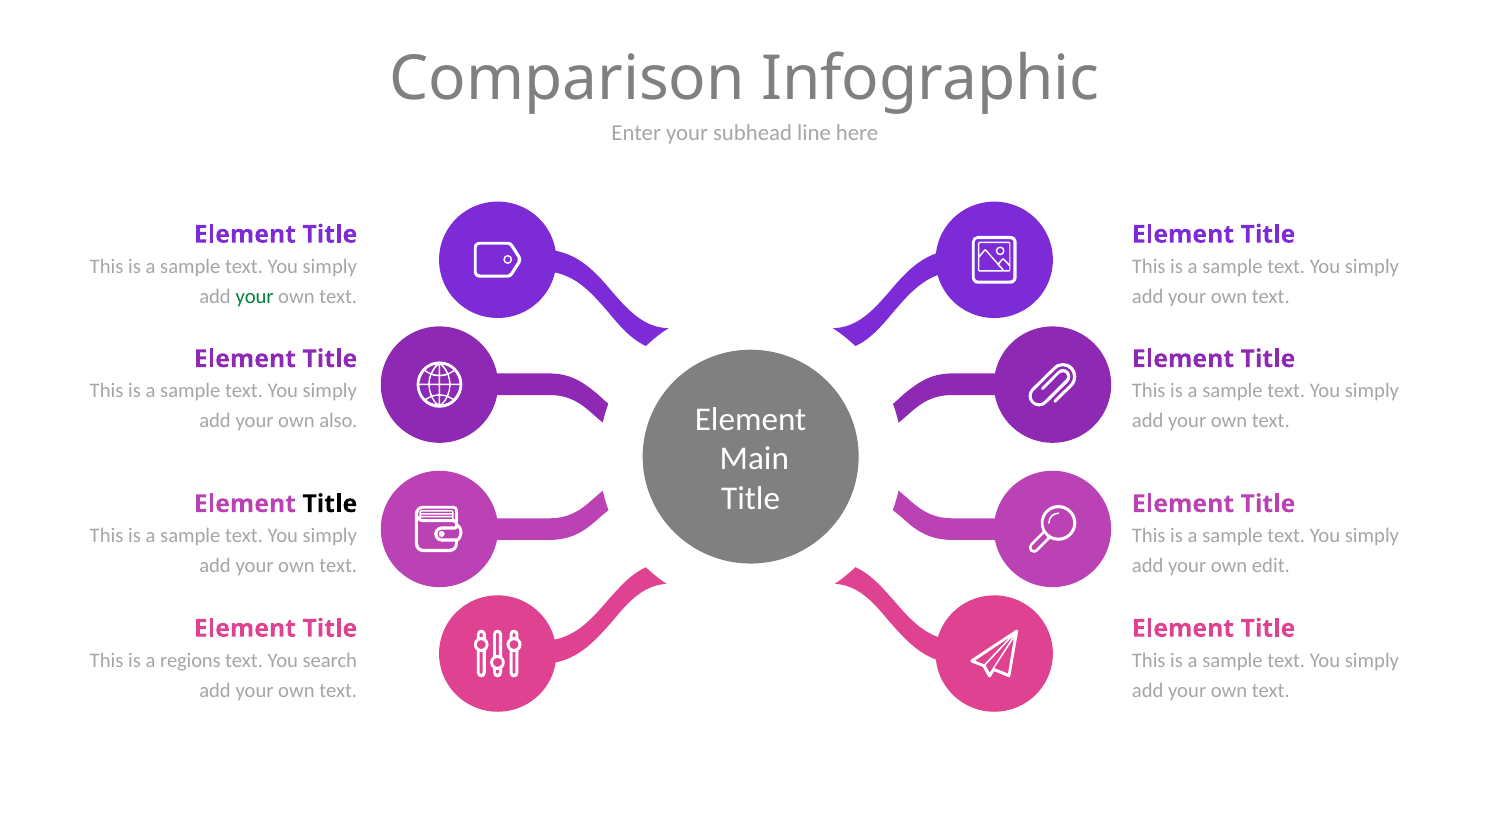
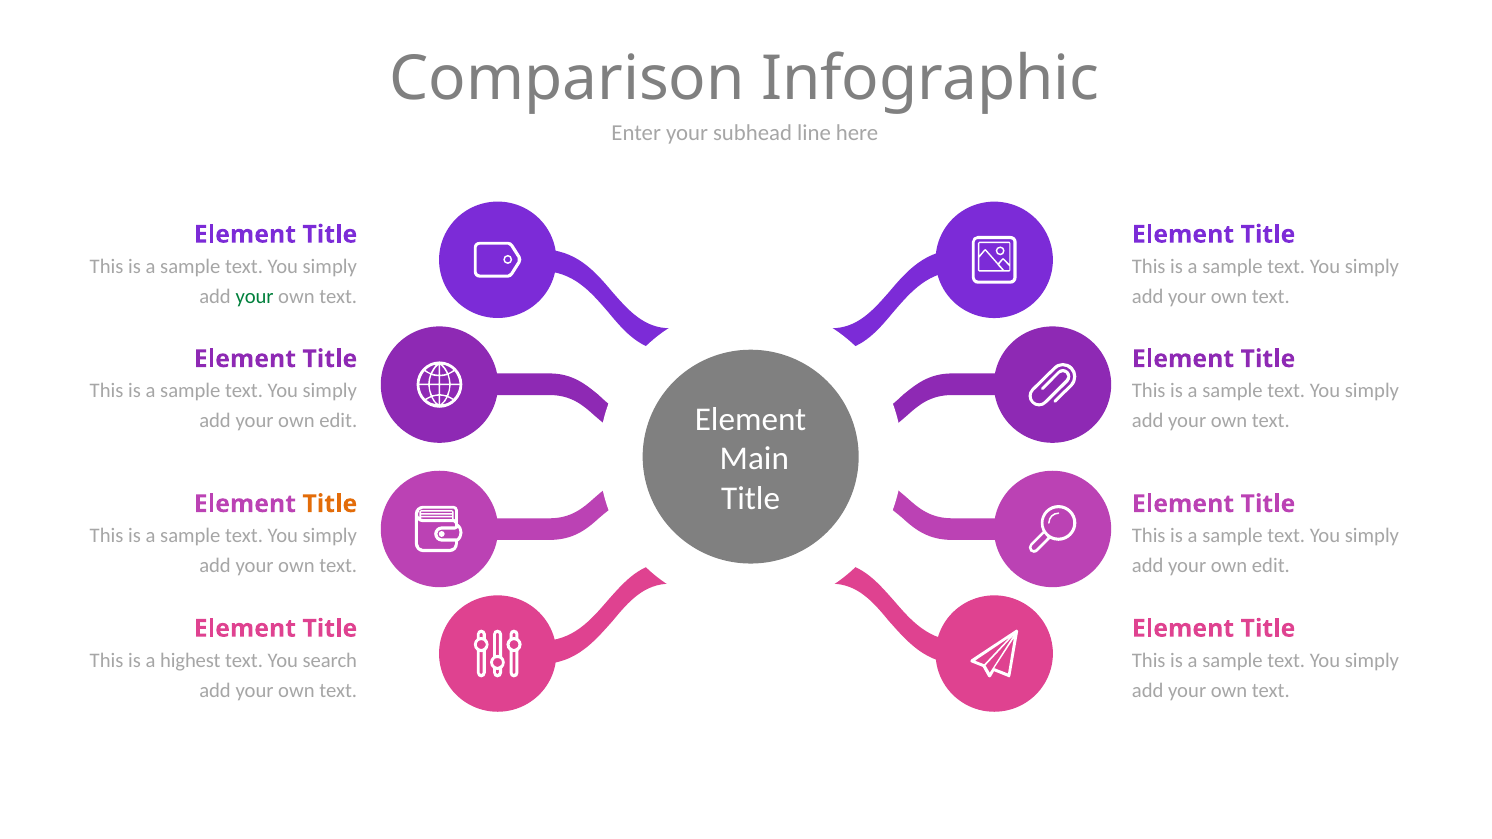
also: also -> edit (338, 421)
Title colour: black -> orange (330, 504)
regions: regions -> highest (190, 661)
